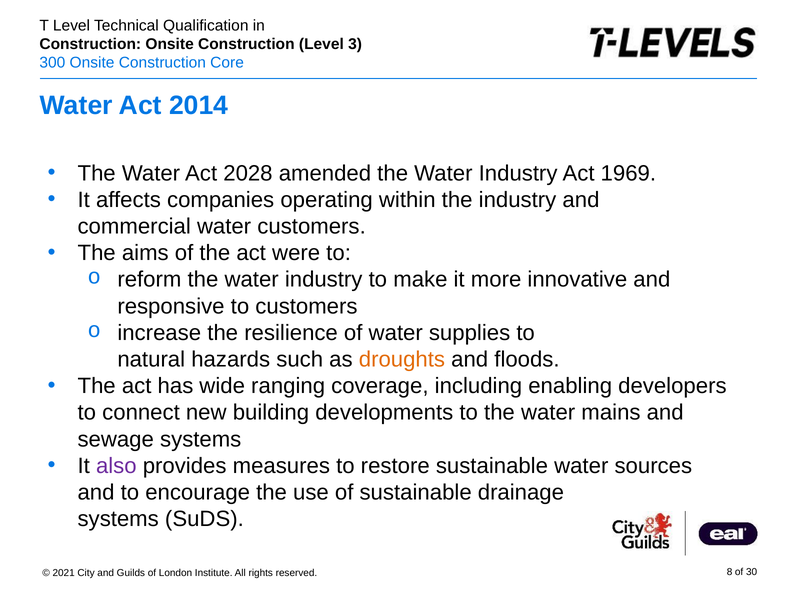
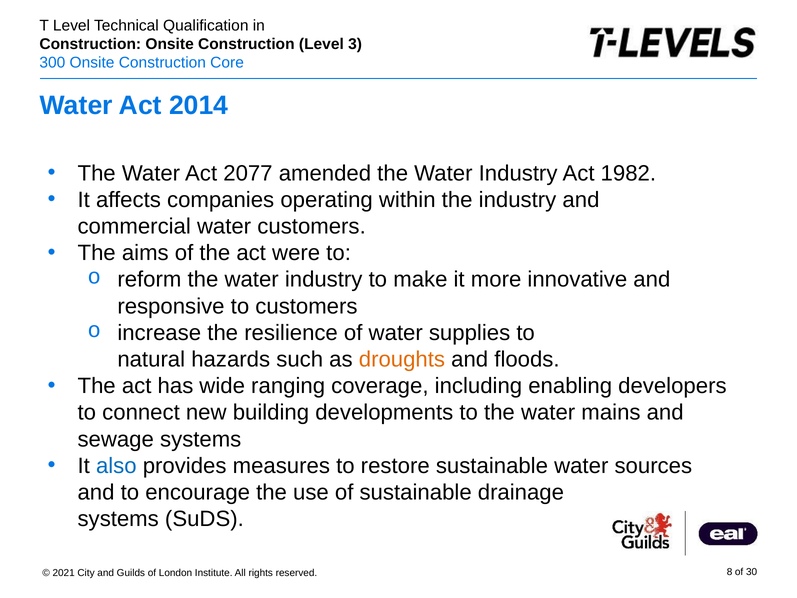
2028: 2028 -> 2077 (248, 173)
1969: 1969 -> 1982 (628, 173)
also colour: purple -> blue (116, 466)
